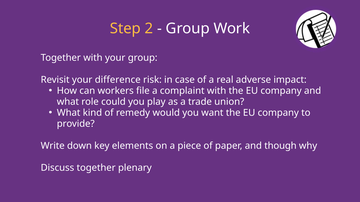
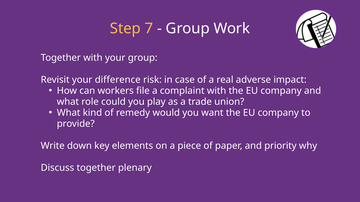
2: 2 -> 7 (149, 29)
though: though -> priority (280, 146)
